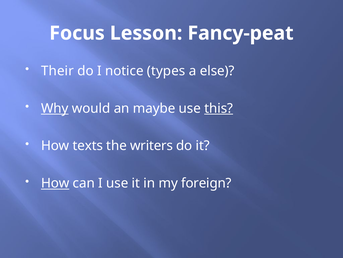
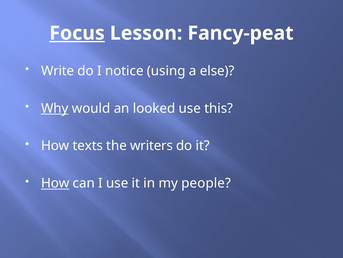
Focus underline: none -> present (77, 33)
Their: Their -> Write (58, 71)
types: types -> using (166, 71)
maybe: maybe -> looked (154, 108)
this underline: present -> none (219, 108)
foreign: foreign -> people (206, 183)
